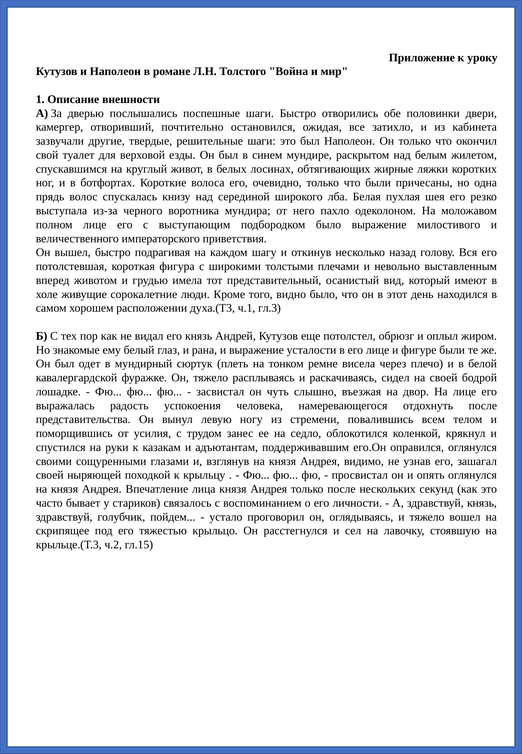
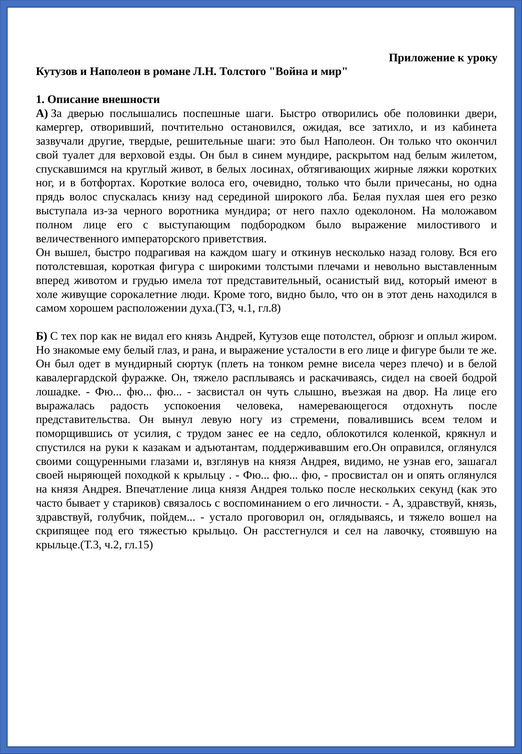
гл.3: гл.3 -> гл.8 (269, 308)
